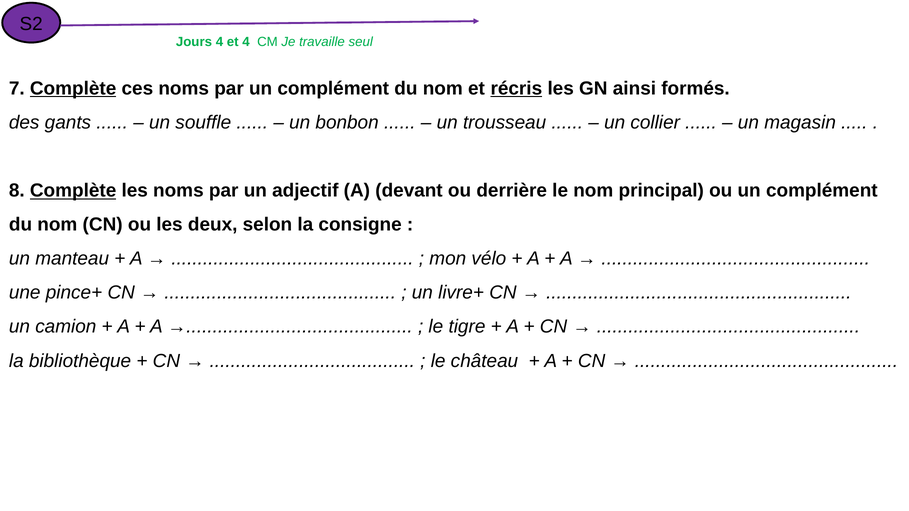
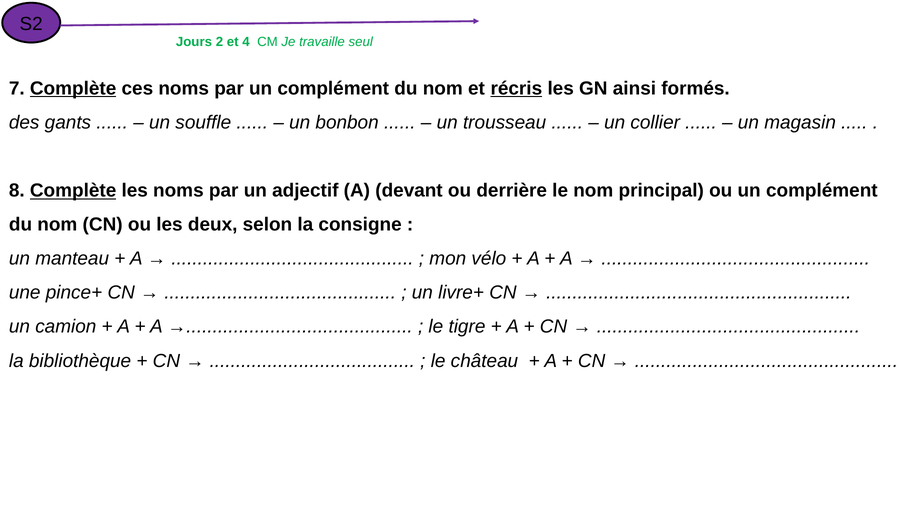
Jours 4: 4 -> 2 (219, 42)
